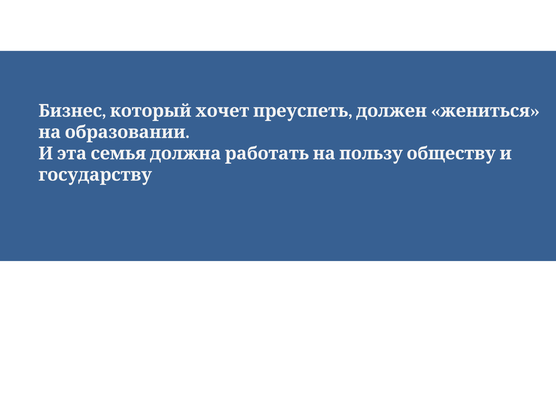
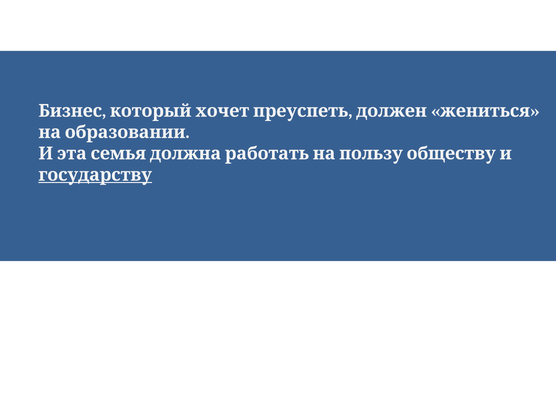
государству underline: none -> present (95, 175)
